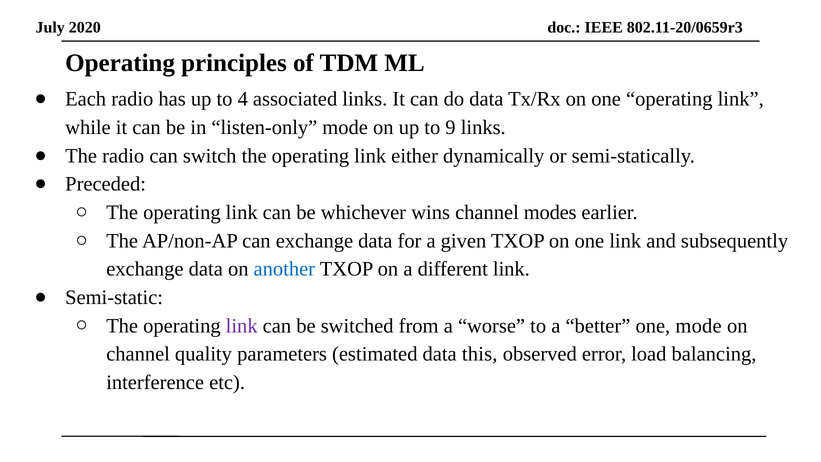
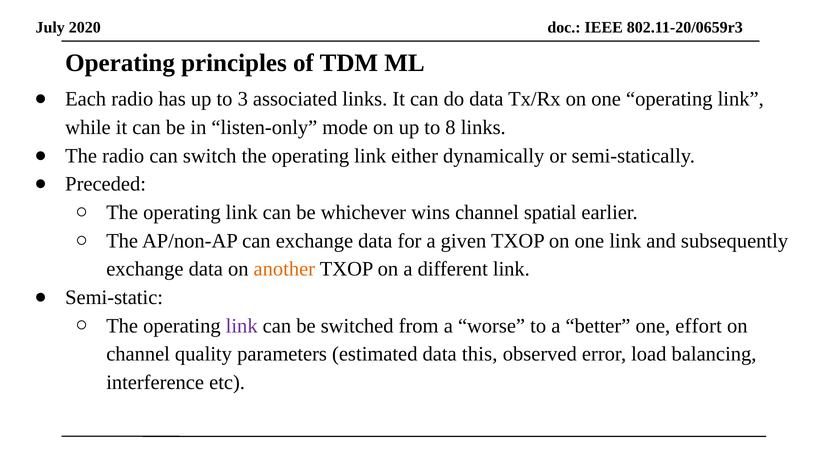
4: 4 -> 3 (243, 99)
9: 9 -> 8 (451, 127)
modes: modes -> spatial (550, 212)
another colour: blue -> orange (284, 269)
one mode: mode -> effort (699, 326)
